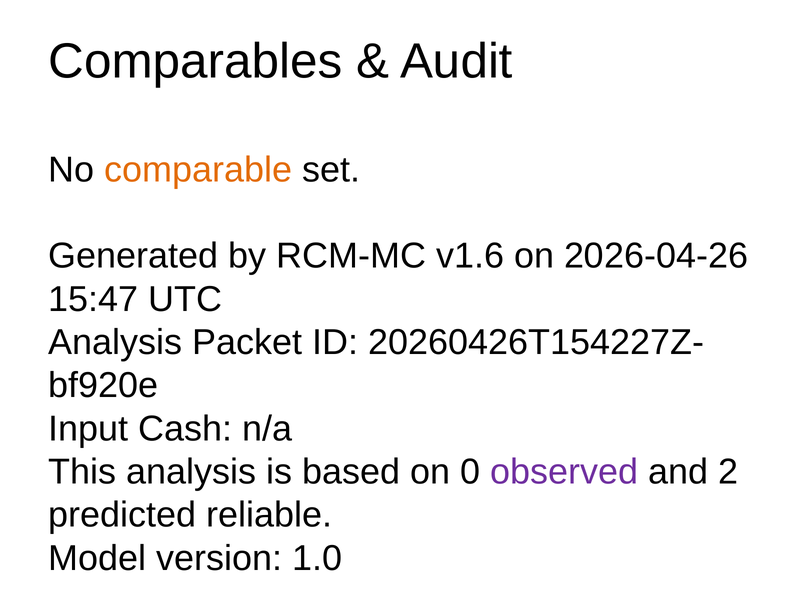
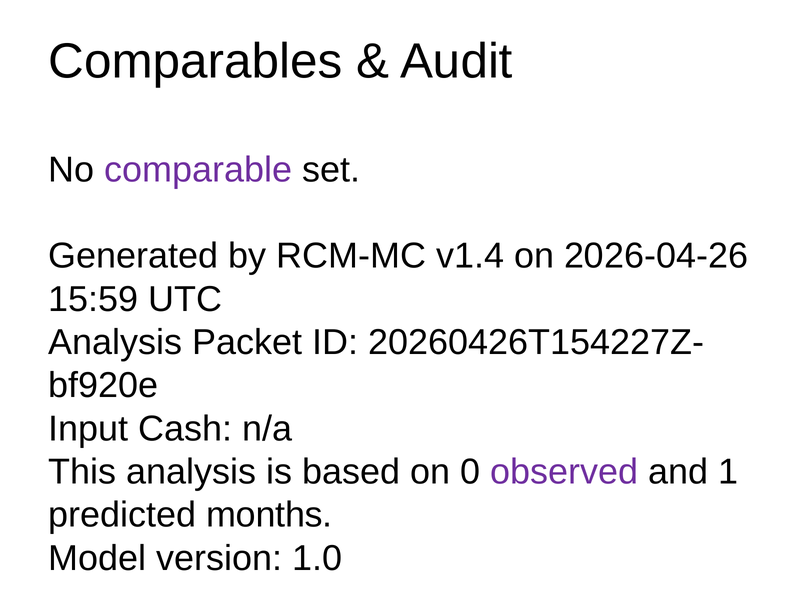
comparable colour: orange -> purple (198, 170)
v1.6: v1.6 -> v1.4 (470, 256)
15:47: 15:47 -> 15:59 (93, 299)
2: 2 -> 1 (728, 472)
reliable: reliable -> months (269, 515)
